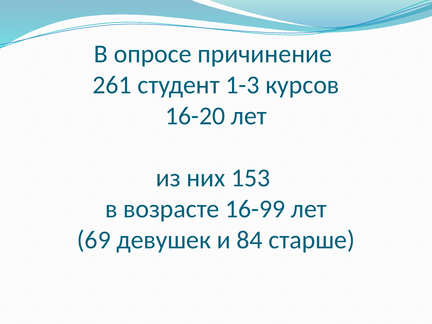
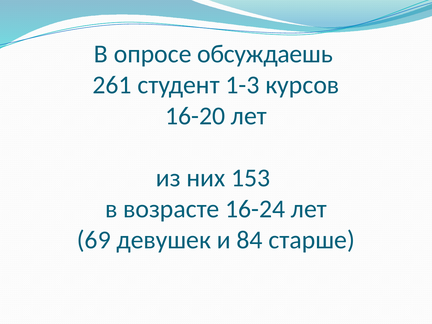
причинение: причинение -> обсуждаешь (265, 54)
16-99: 16-99 -> 16-24 (255, 209)
